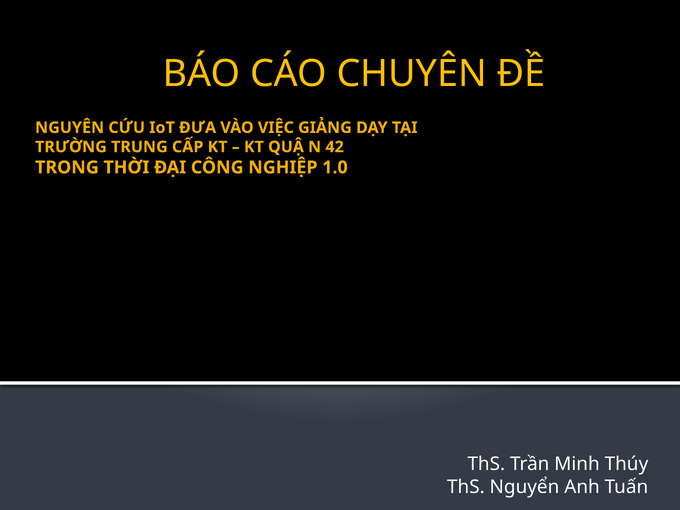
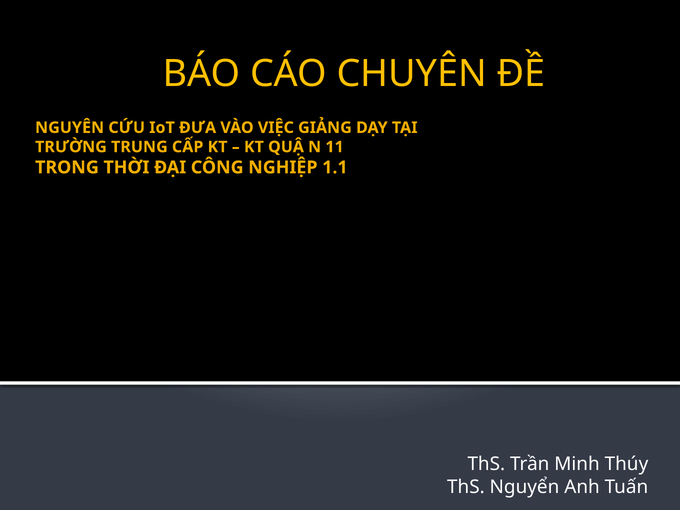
42: 42 -> 11 (335, 147)
1.0: 1.0 -> 1.1 (335, 167)
